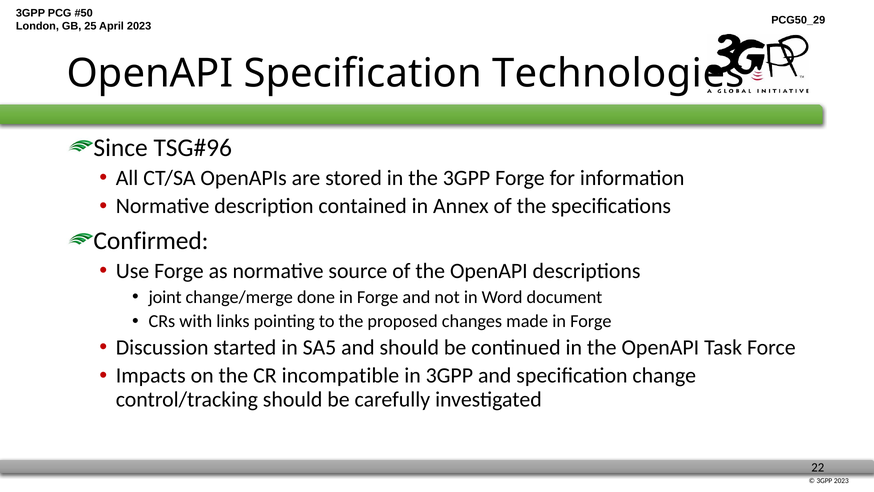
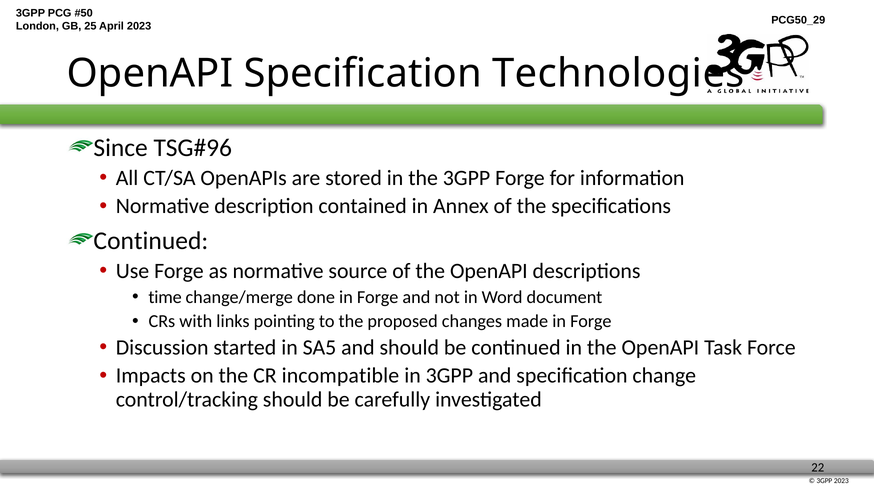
Confirmed: Confirmed -> Continued (151, 241)
joint: joint -> time (165, 297)
